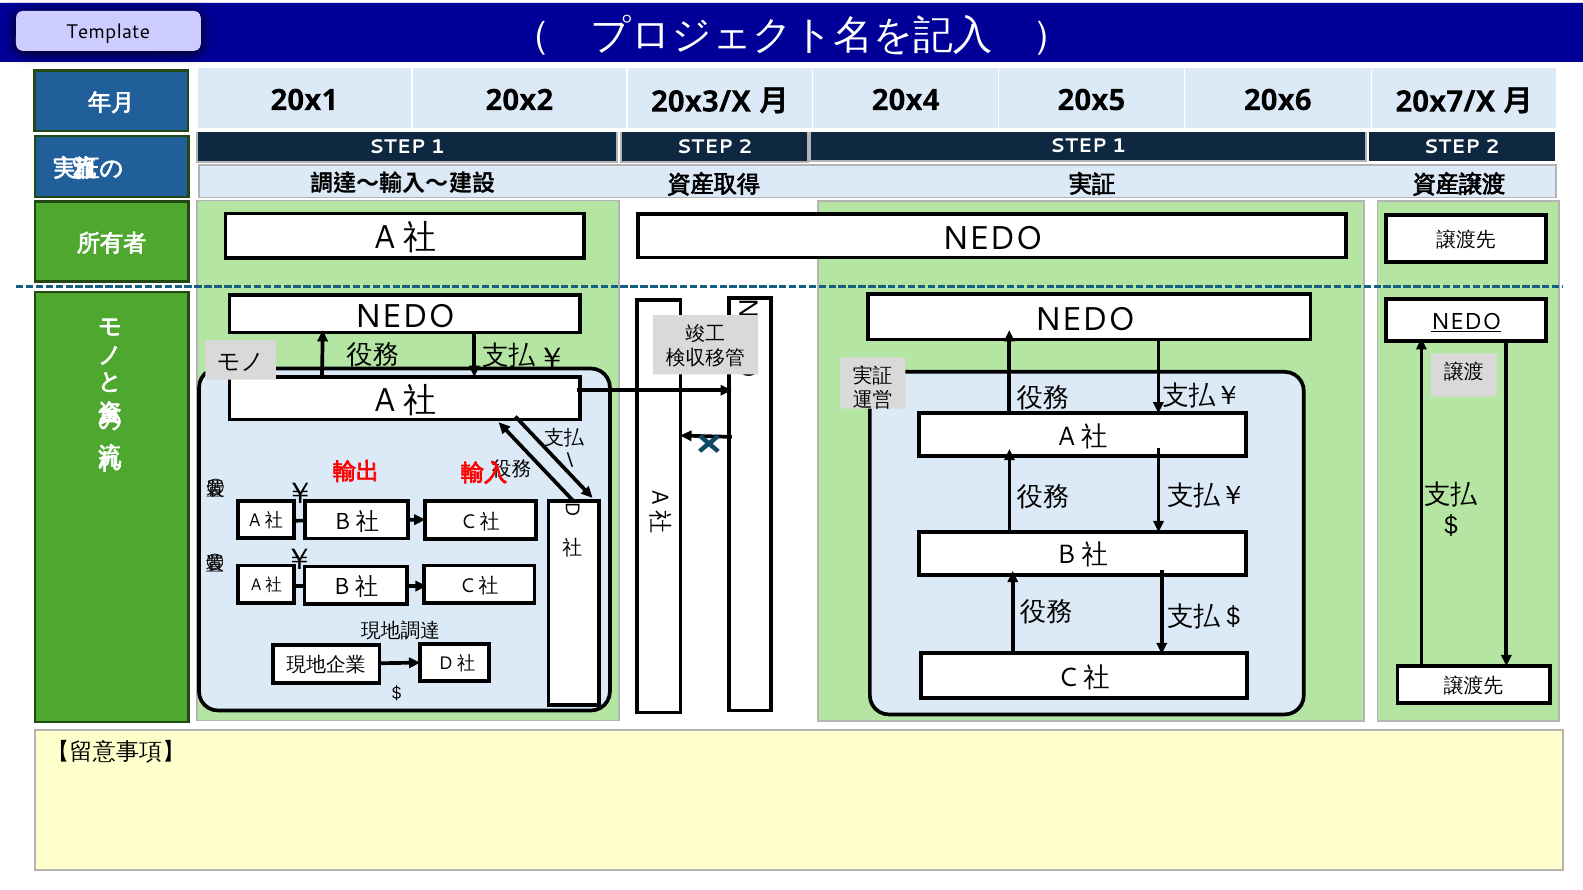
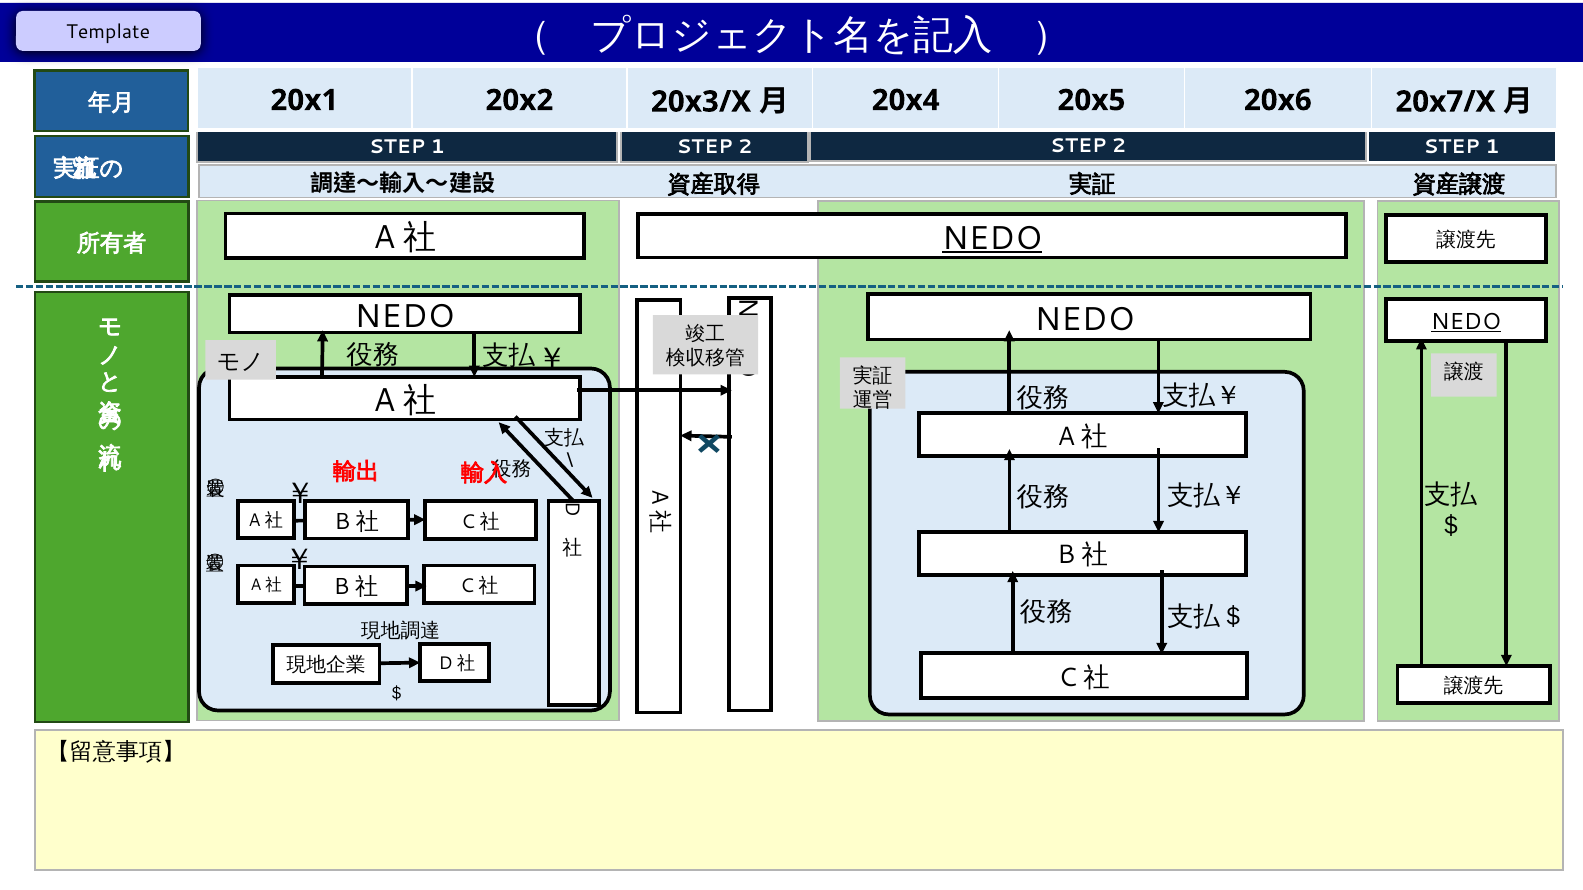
1: 1 -> 2 (1119, 146)
2: 2 -> 1 (1493, 147)
NEDO underline: none -> present (992, 238)
